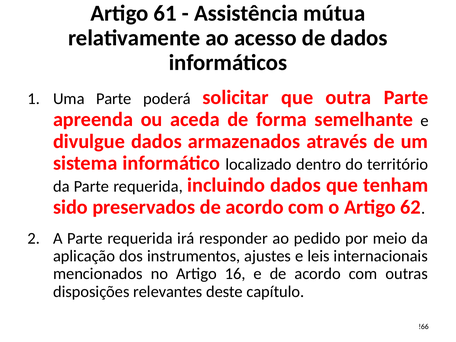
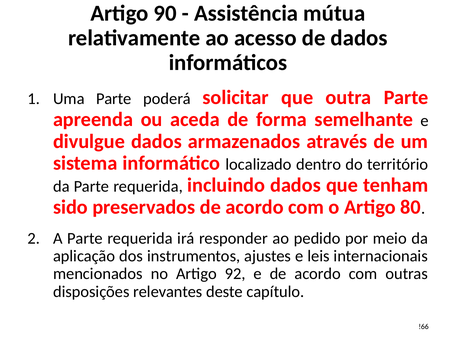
61: 61 -> 90 (165, 13)
62: 62 -> 80 (411, 207)
16: 16 -> 92 (235, 274)
